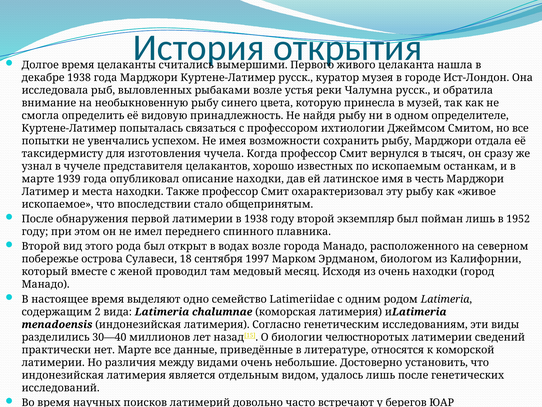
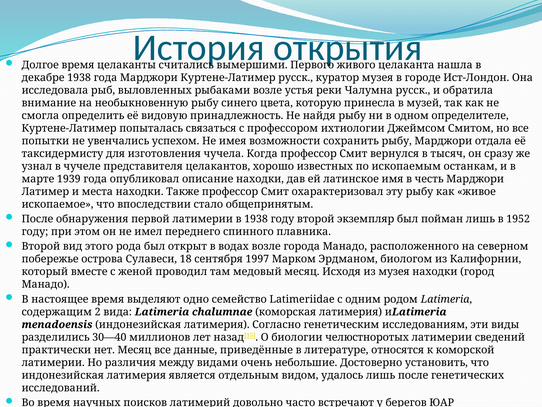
из очень: очень -> музея (394, 271)
нет Марте: Марте -> Месяц (134, 350)
